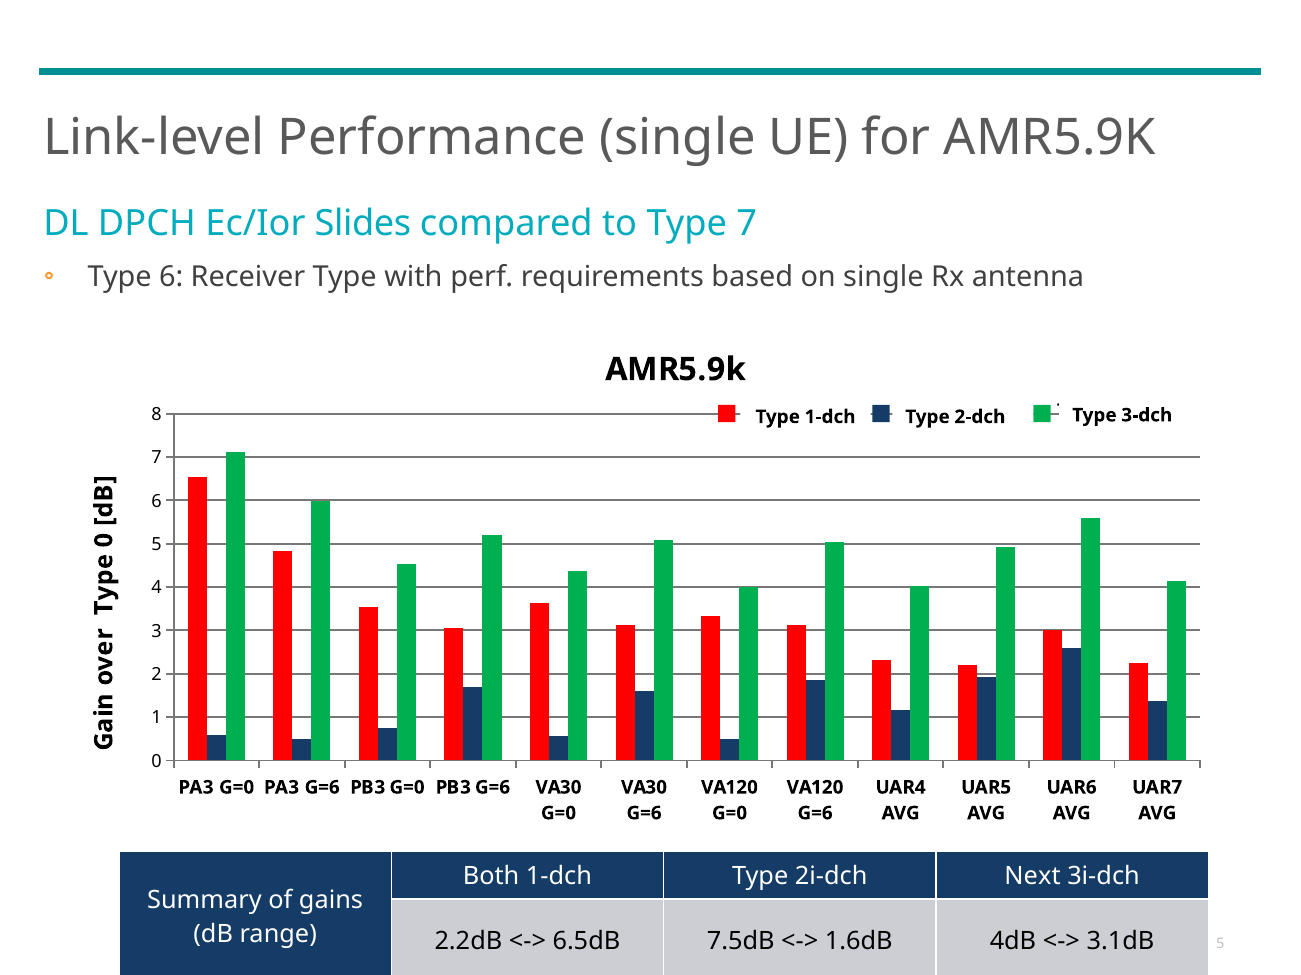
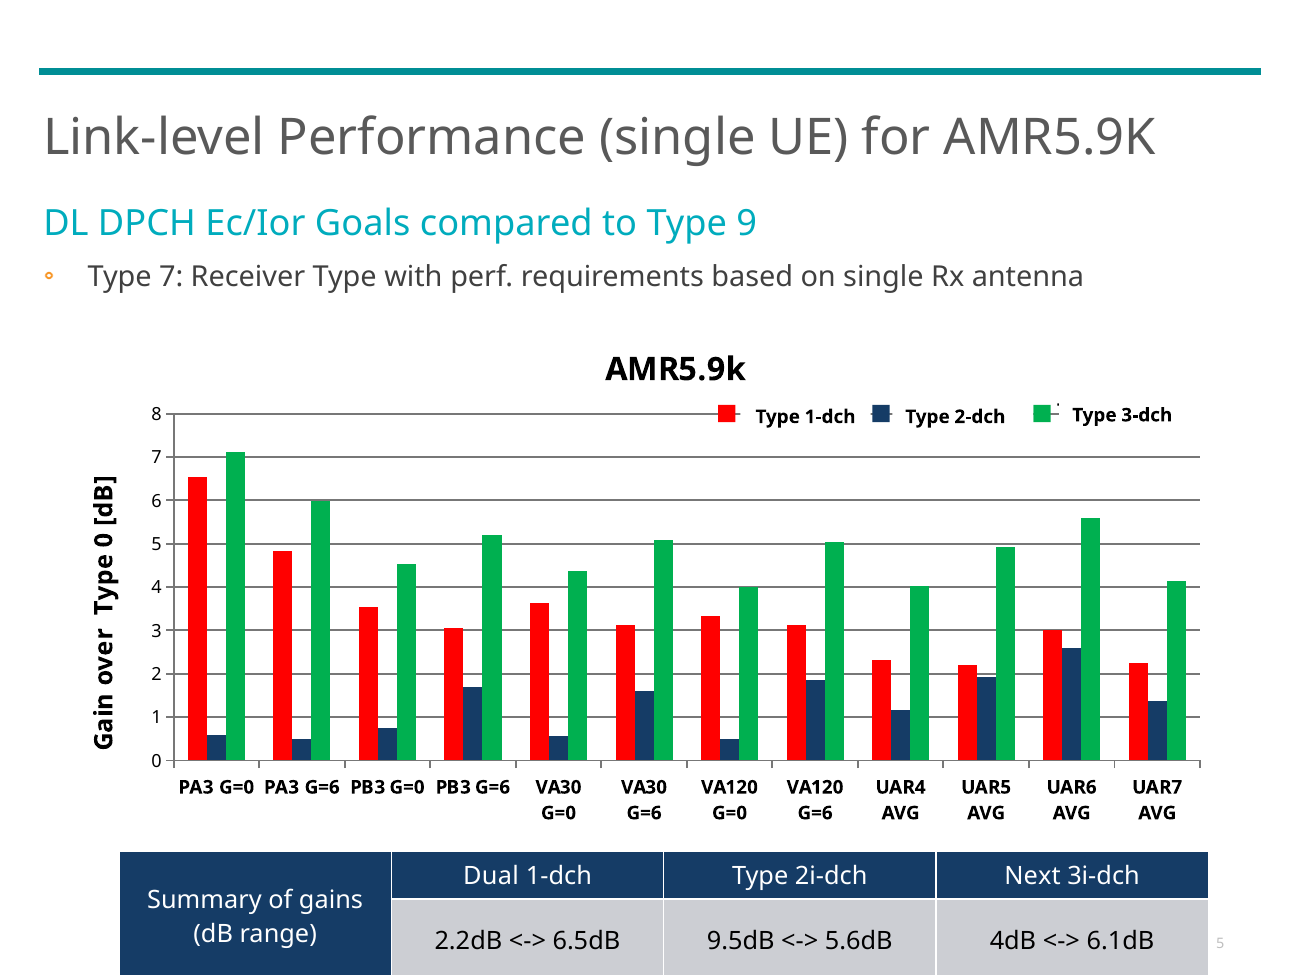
Slides: Slides -> Goals (363, 224)
Type 7: 7 -> 9 (747, 224)
Type 6: 6 -> 7 (171, 277)
Both: Both -> Dual (491, 877)
7.5dB: 7.5dB -> 9.5dB (741, 942)
1.6dB: 1.6dB -> 5.6dB (859, 942)
3.1dB: 3.1dB -> 6.1dB (1120, 942)
